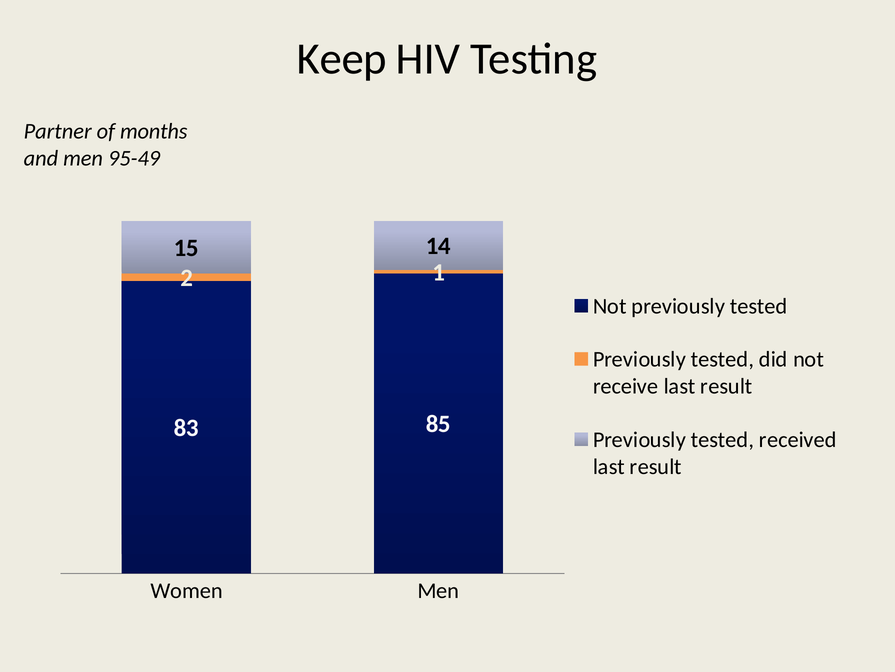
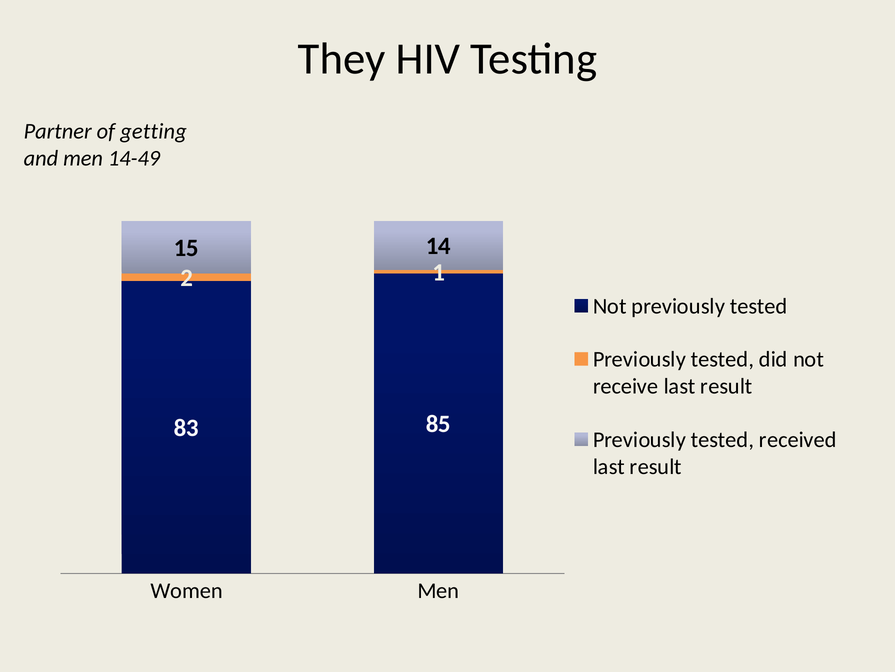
Keep: Keep -> They (342, 59)
months: months -> getting (154, 131)
95-49: 95-49 -> 14-49 (134, 158)
